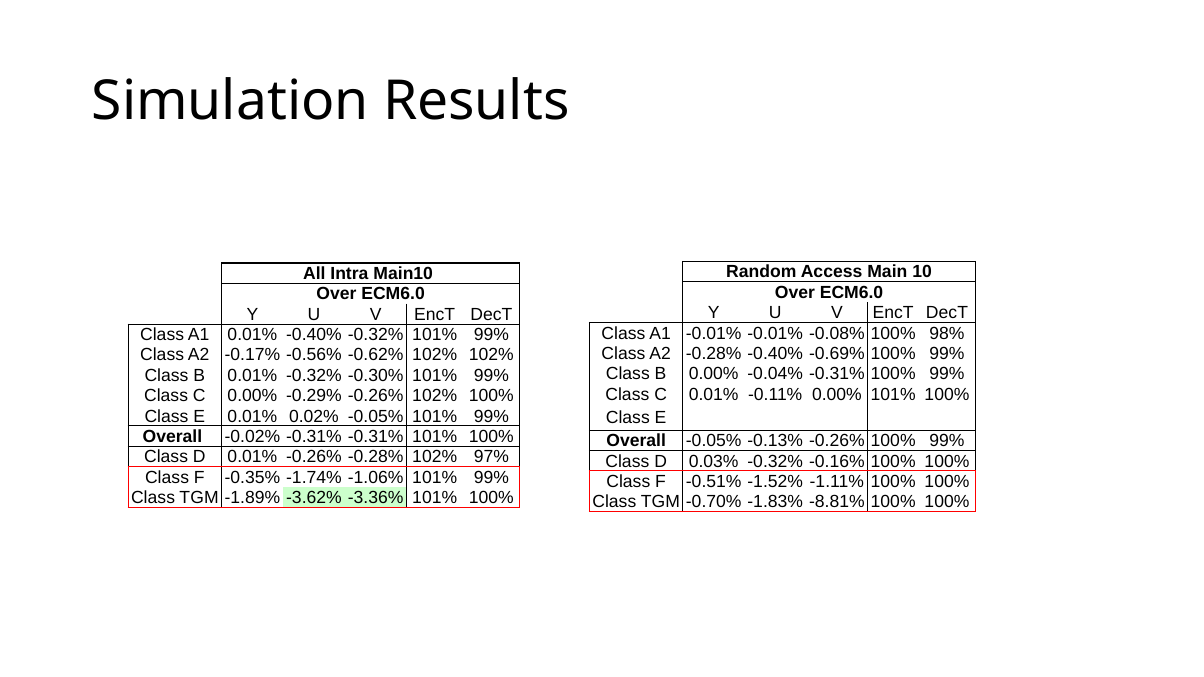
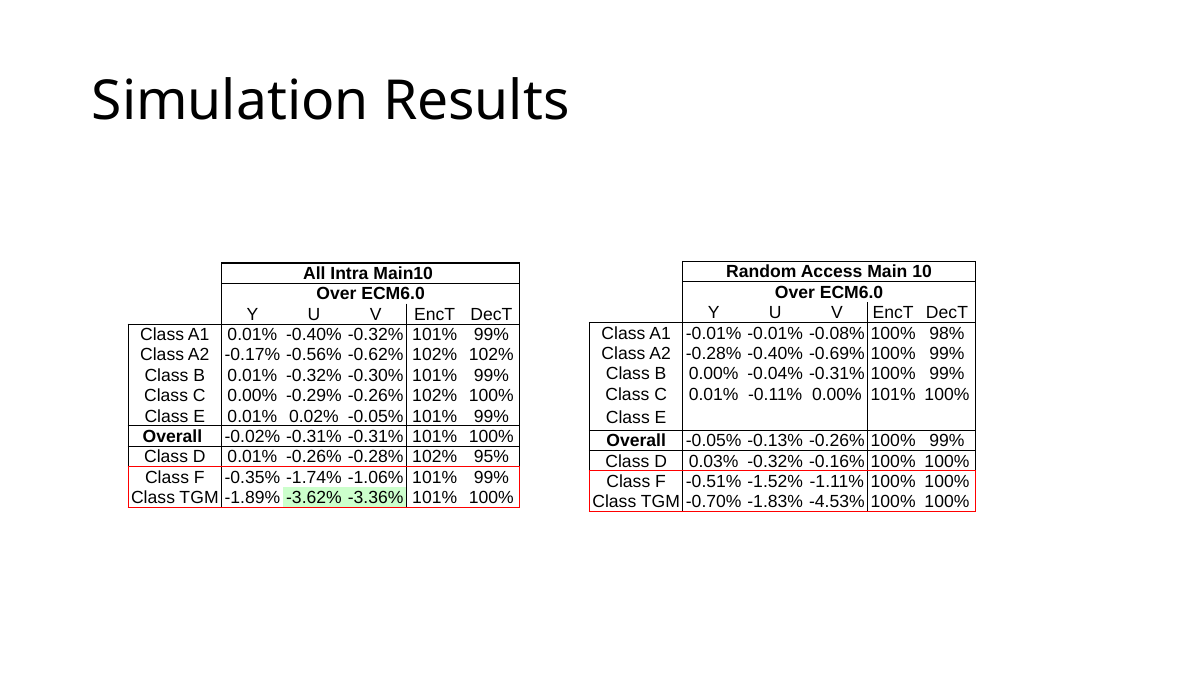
97%: 97% -> 95% (491, 457)
-8.81%: -8.81% -> -4.53% (837, 502)
